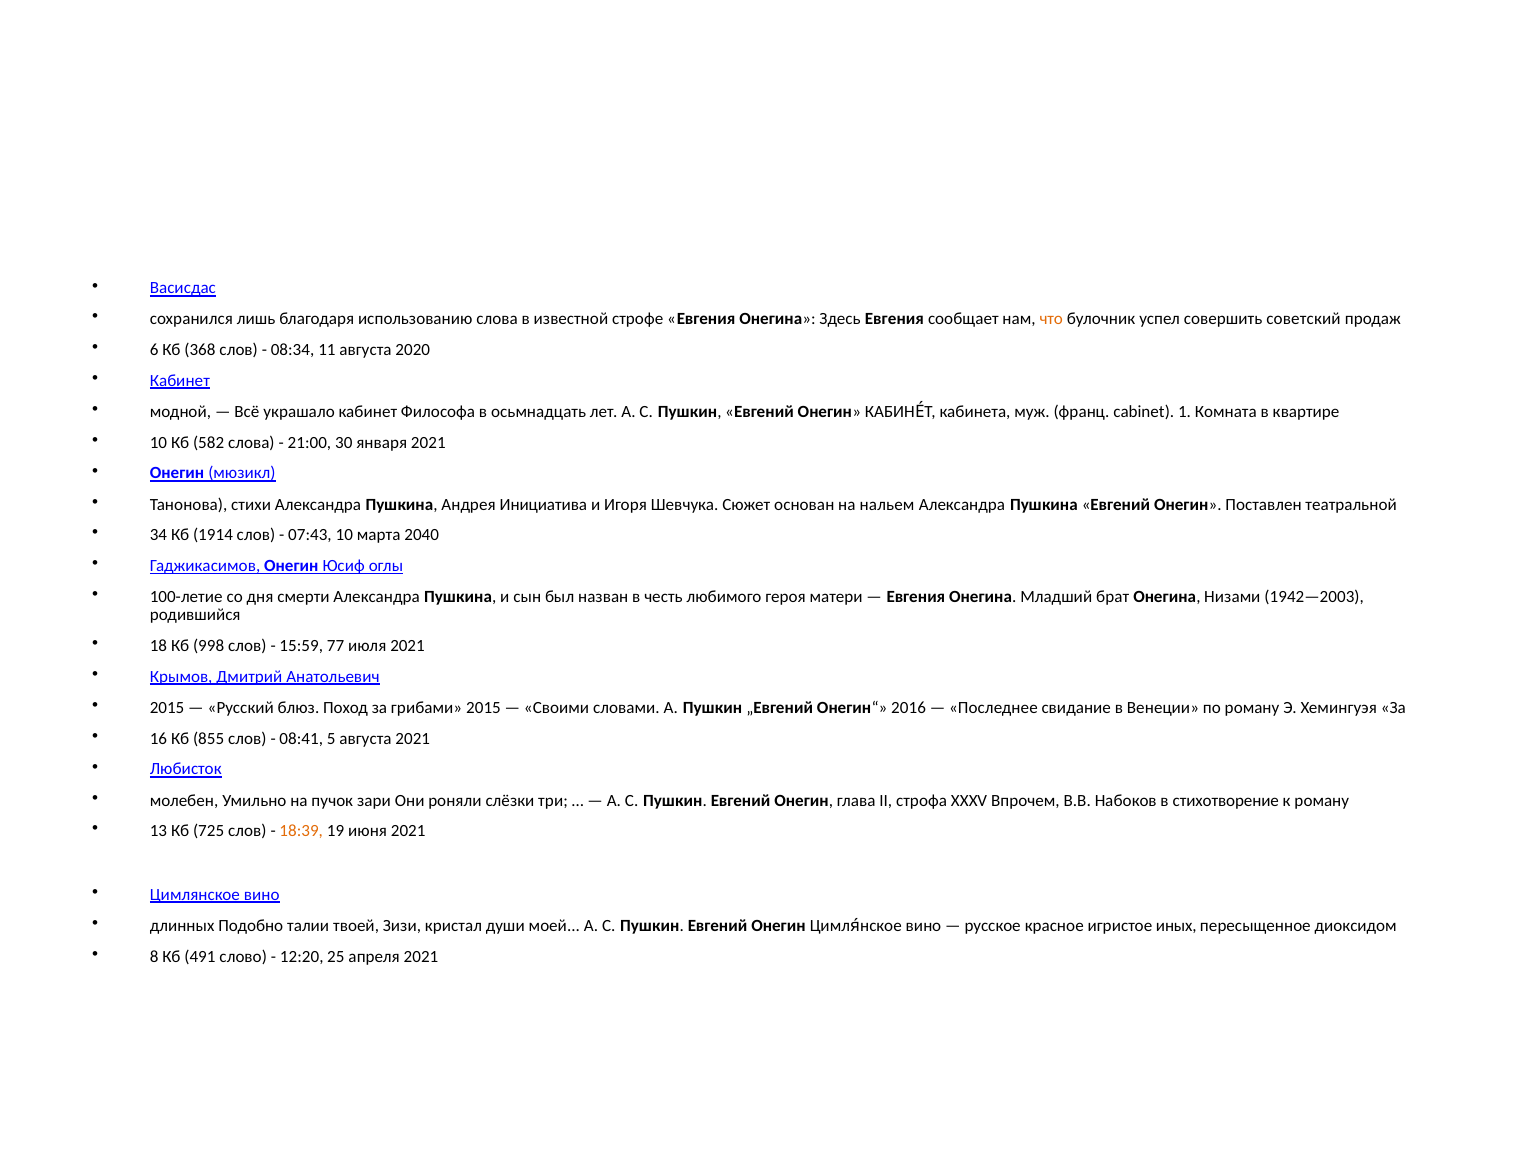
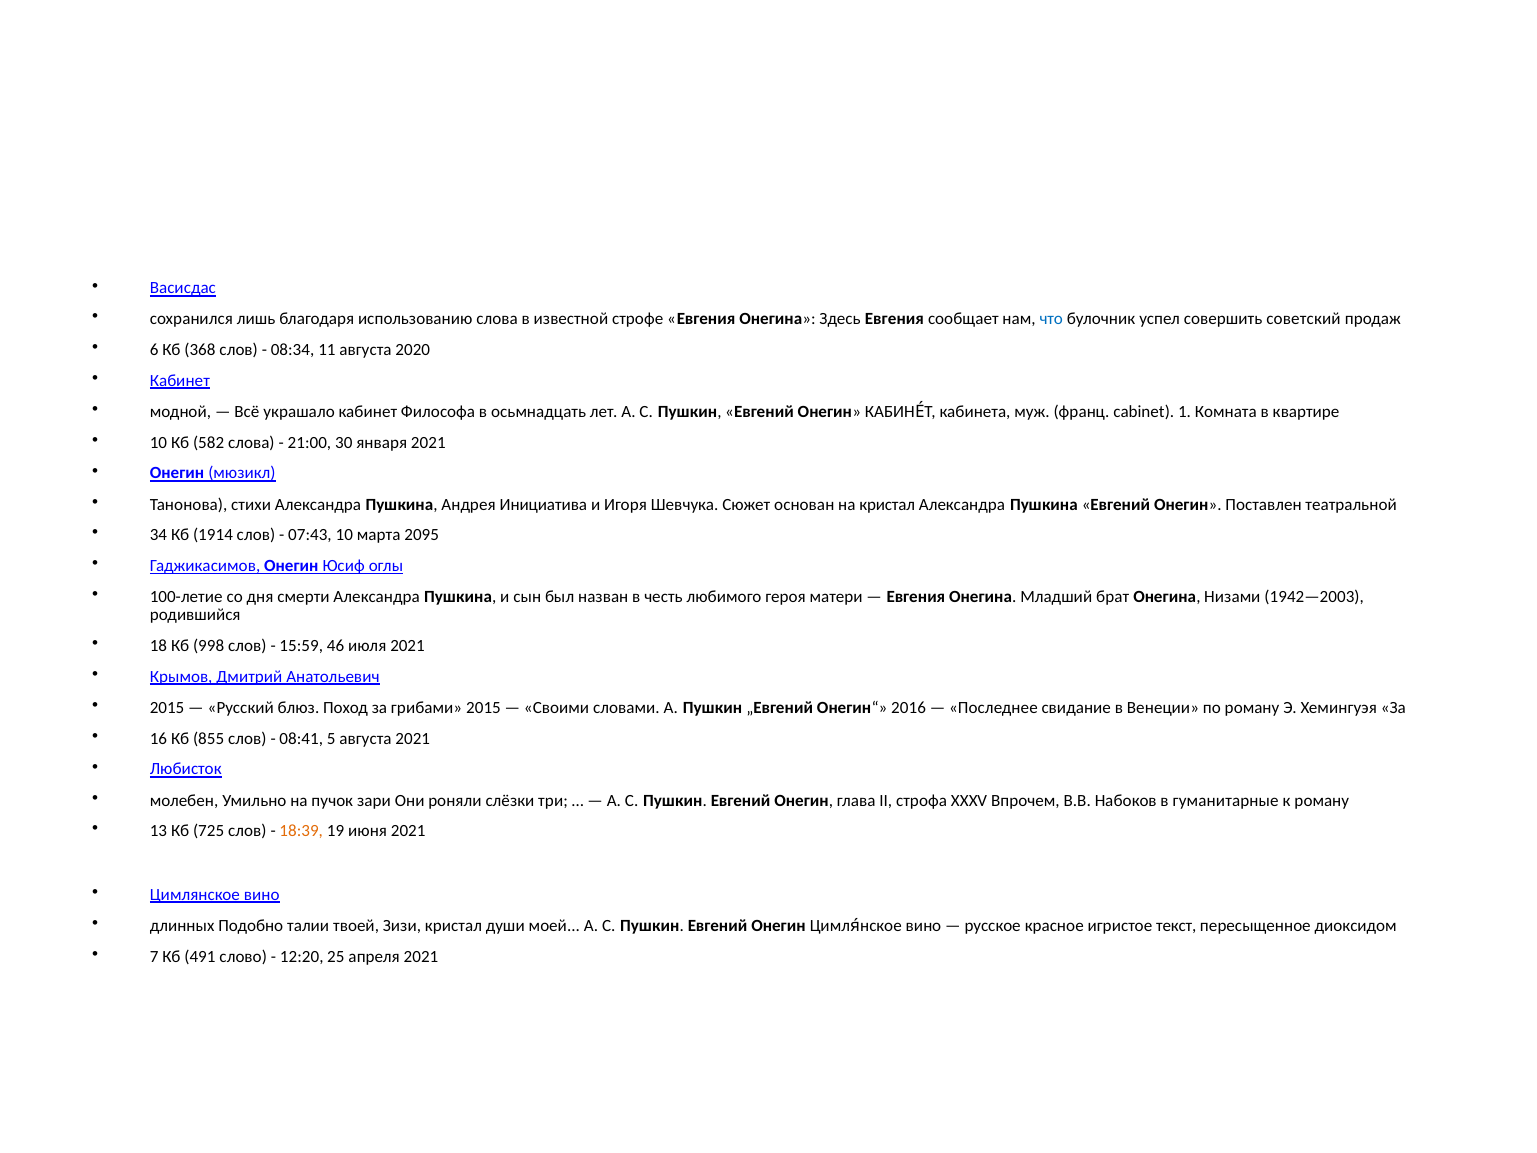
что colour: orange -> blue (1051, 319)
на нальем: нальем -> кристал (887, 504)
2040: 2040 -> 2095 (422, 535)
77: 77 -> 46 (336, 646)
стихотворение: стихотворение -> гуманитарные (1226, 800)
иных: иных -> текст (1176, 926)
8: 8 -> 7 (154, 956)
